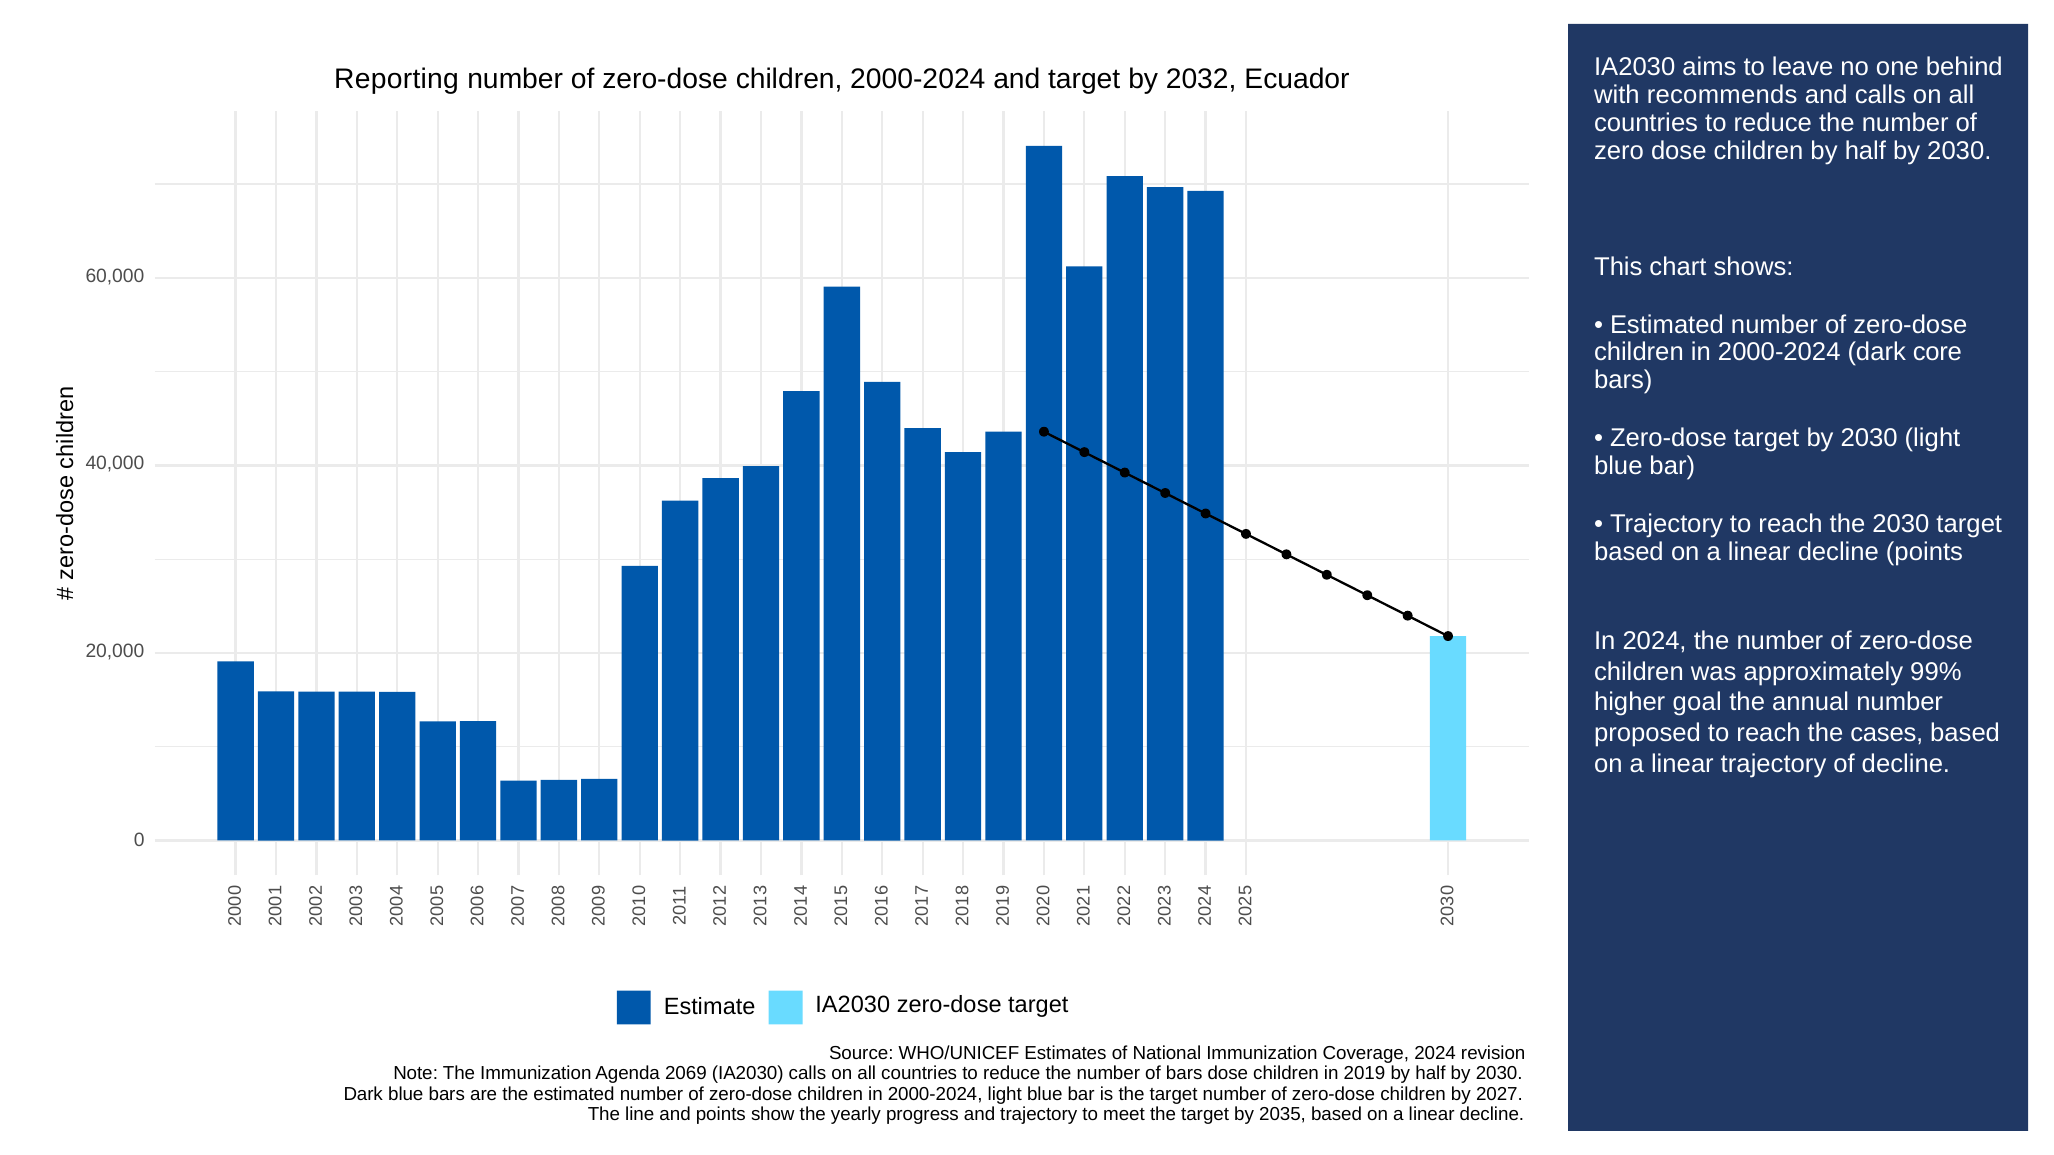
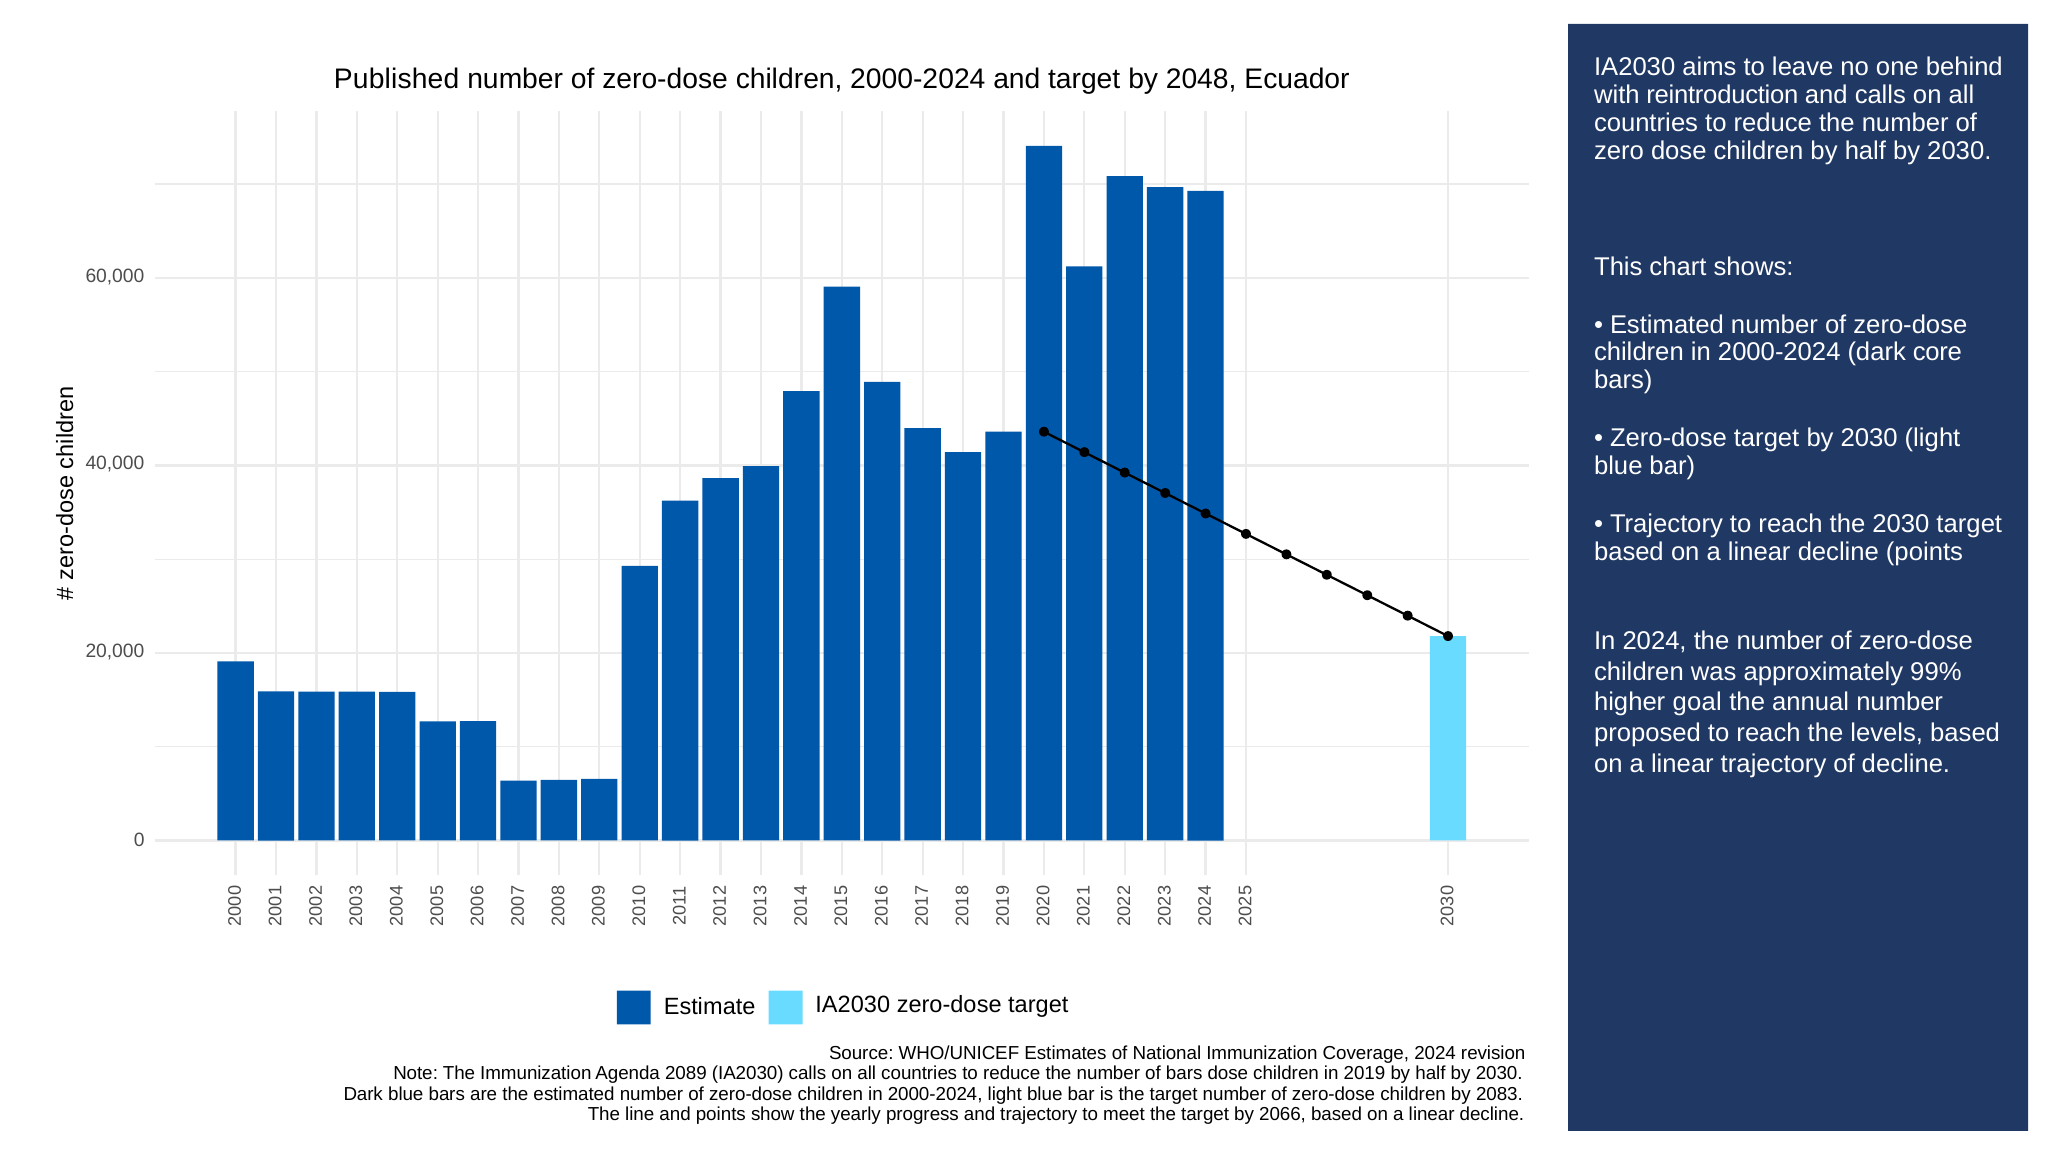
Reporting: Reporting -> Published (397, 79)
2032: 2032 -> 2048 (1201, 79)
recommends: recommends -> reintroduction (1722, 95)
cases: cases -> levels (1887, 733)
2069: 2069 -> 2089 (686, 1074)
2027: 2027 -> 2083 (1499, 1095)
2035: 2035 -> 2066 (1283, 1115)
